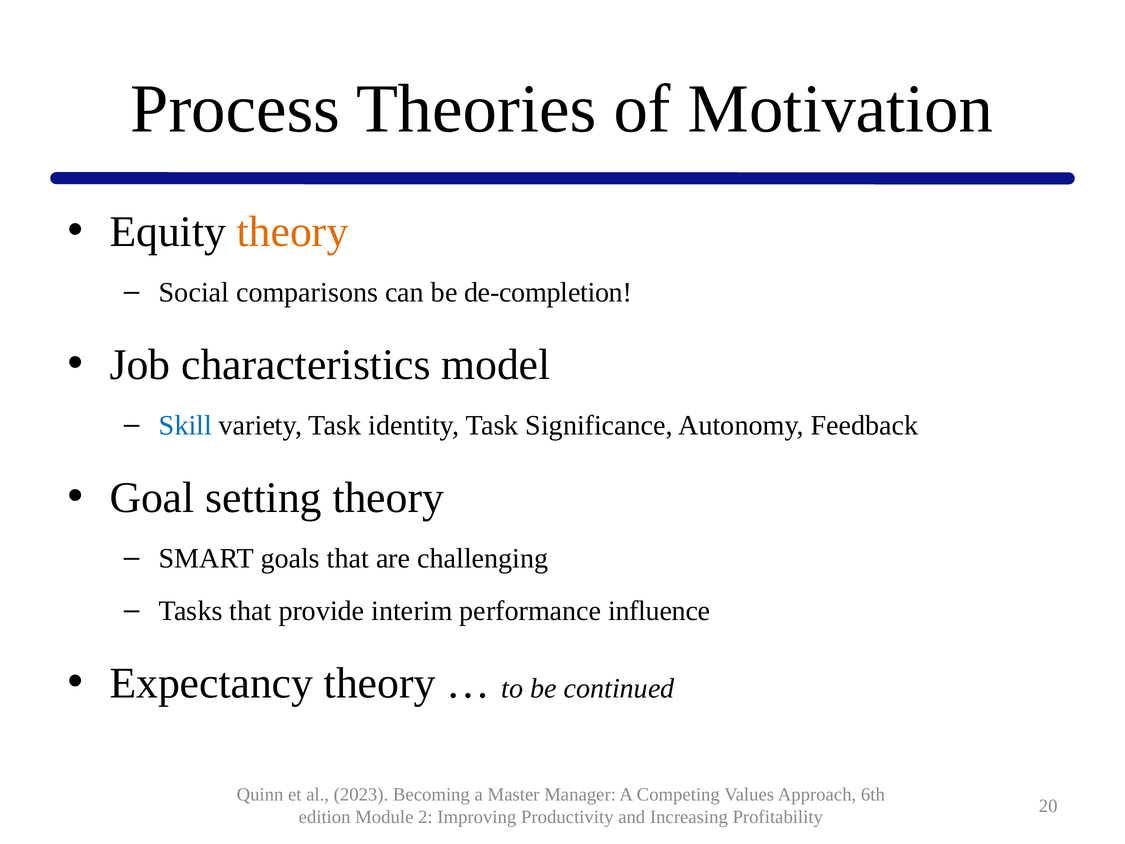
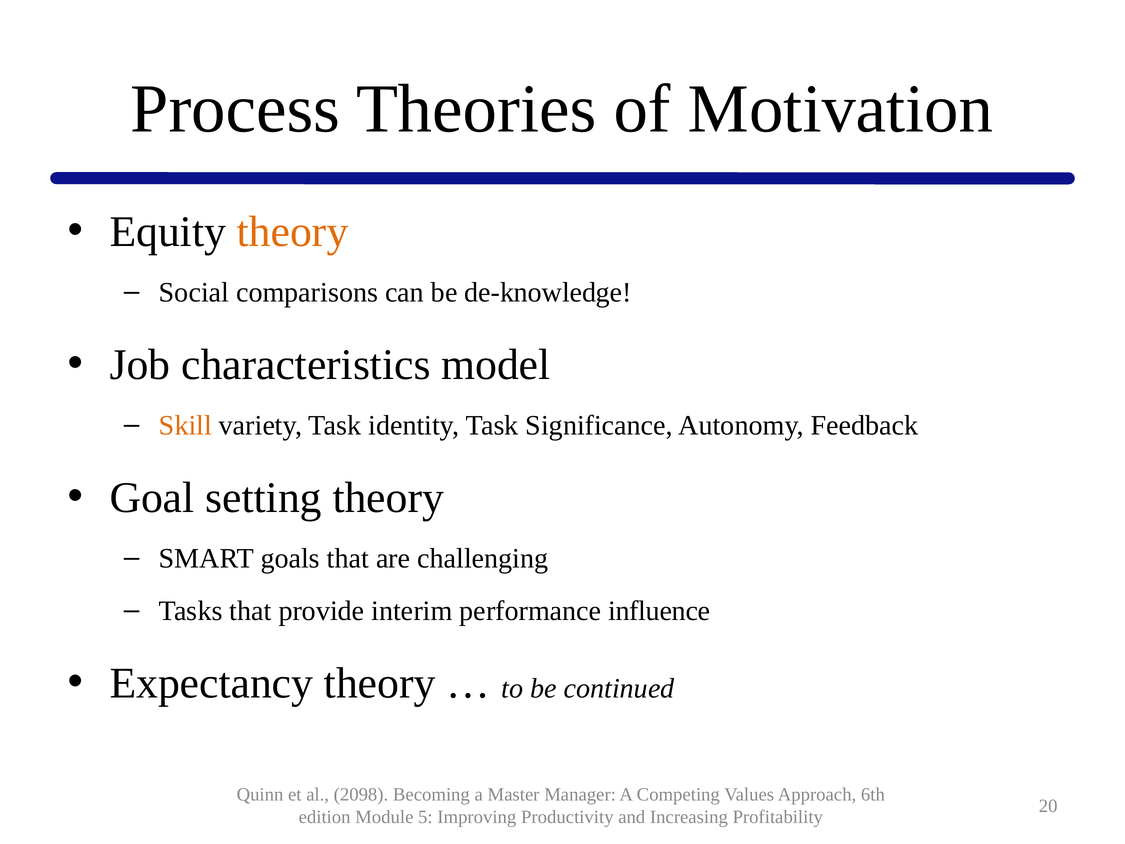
de-completion: de-completion -> de-knowledge (548, 292)
Skill colour: blue -> orange (185, 425)
2023: 2023 -> 2098 (361, 795)
2: 2 -> 5 (425, 817)
